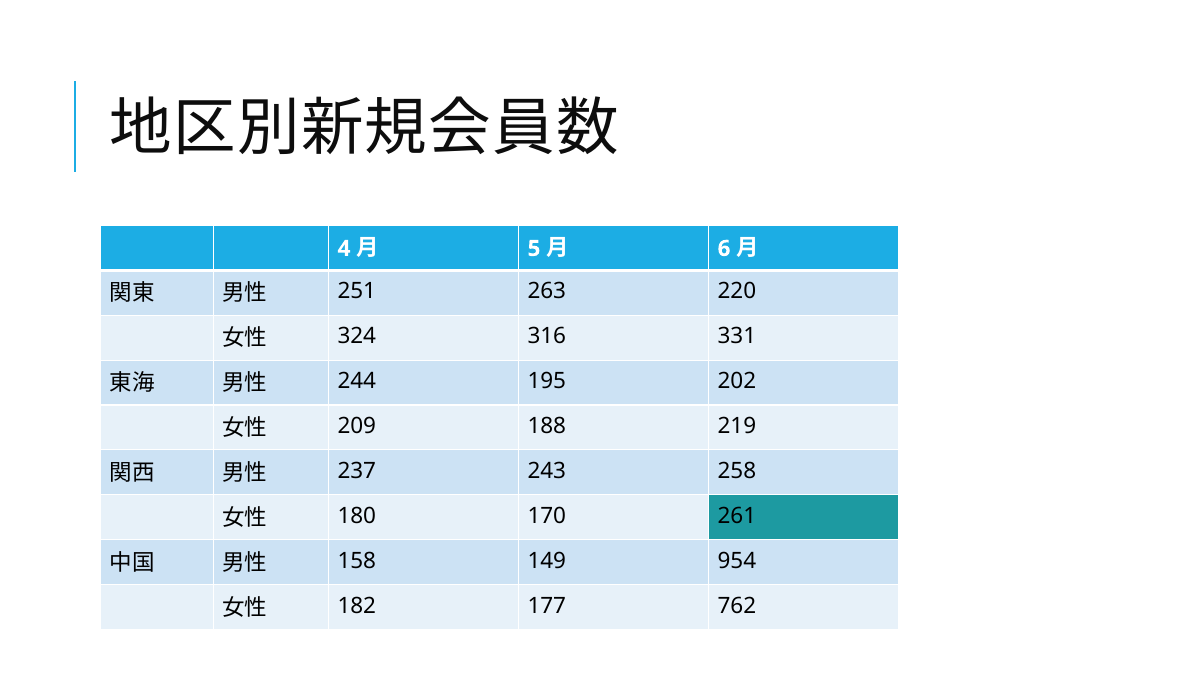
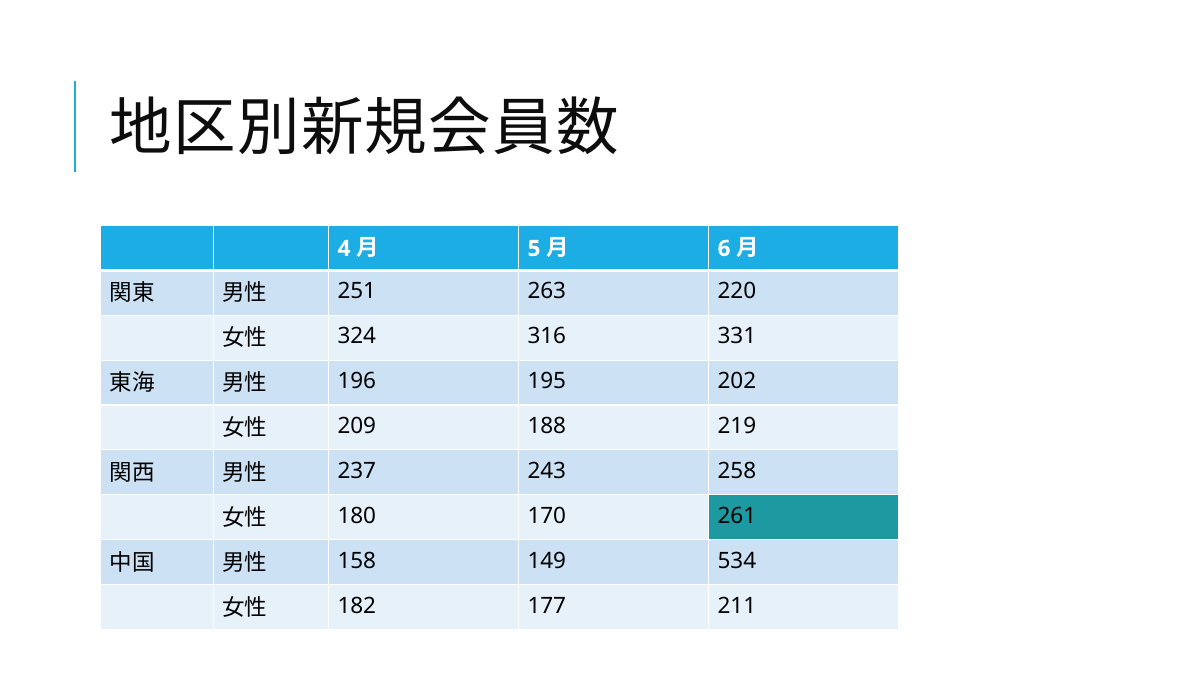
244: 244 -> 196 (357, 381)
954: 954 -> 534 (737, 561)
762: 762 -> 211 (737, 605)
